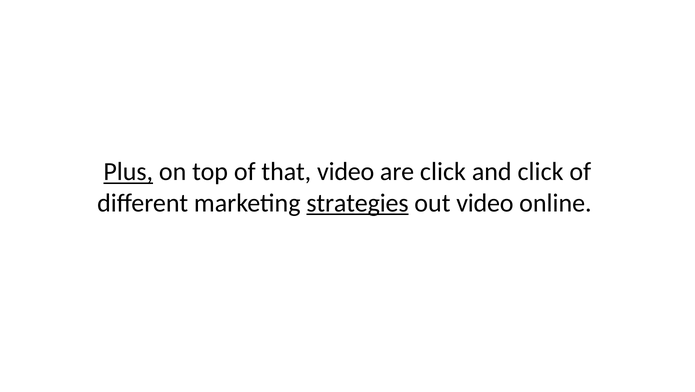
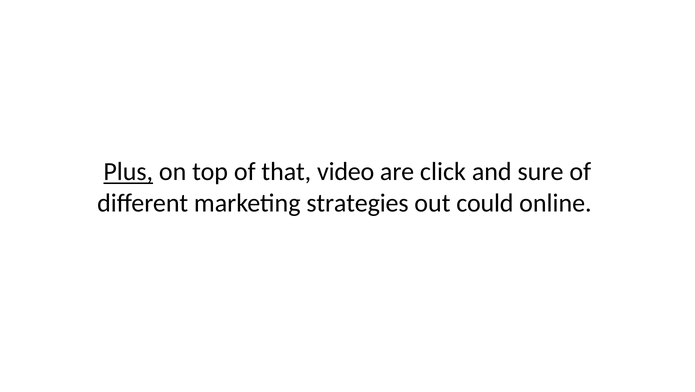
and click: click -> sure (541, 172)
strategies underline: present -> none (357, 203)
out video: video -> could (485, 203)
